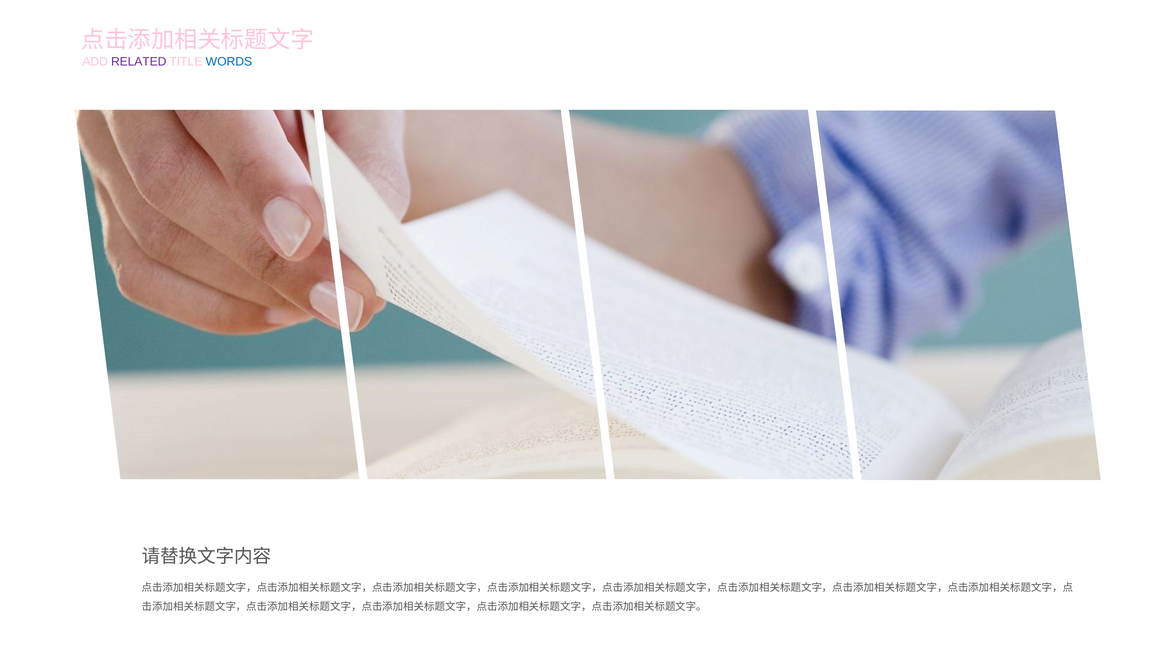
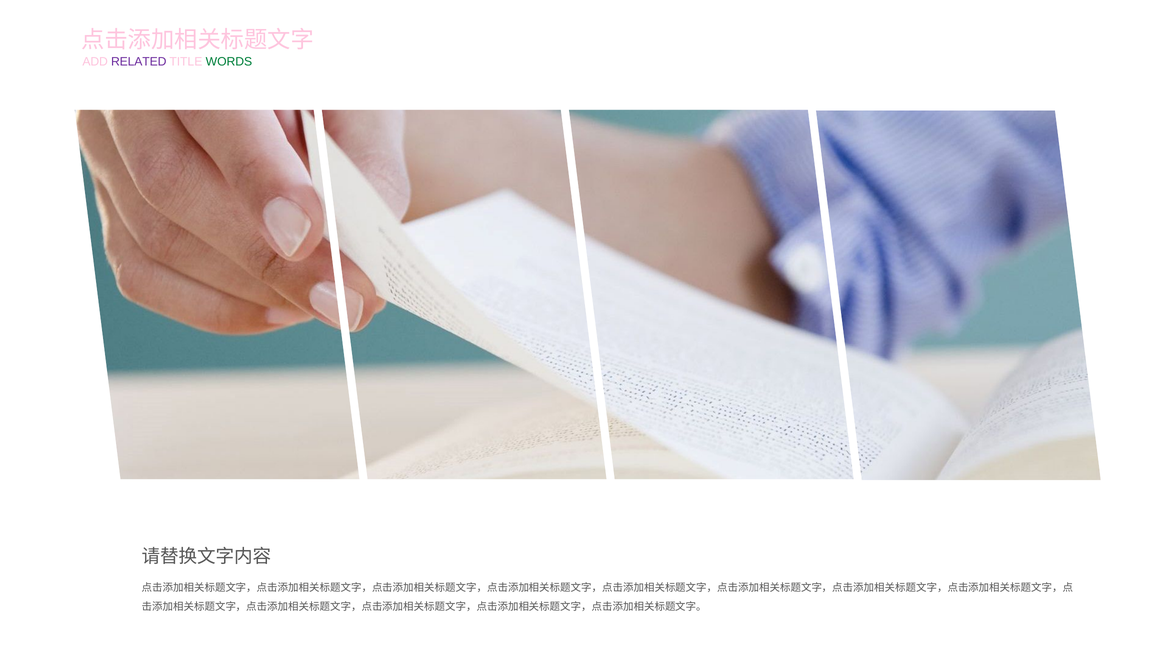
WORDS colour: blue -> green (229, 62)
